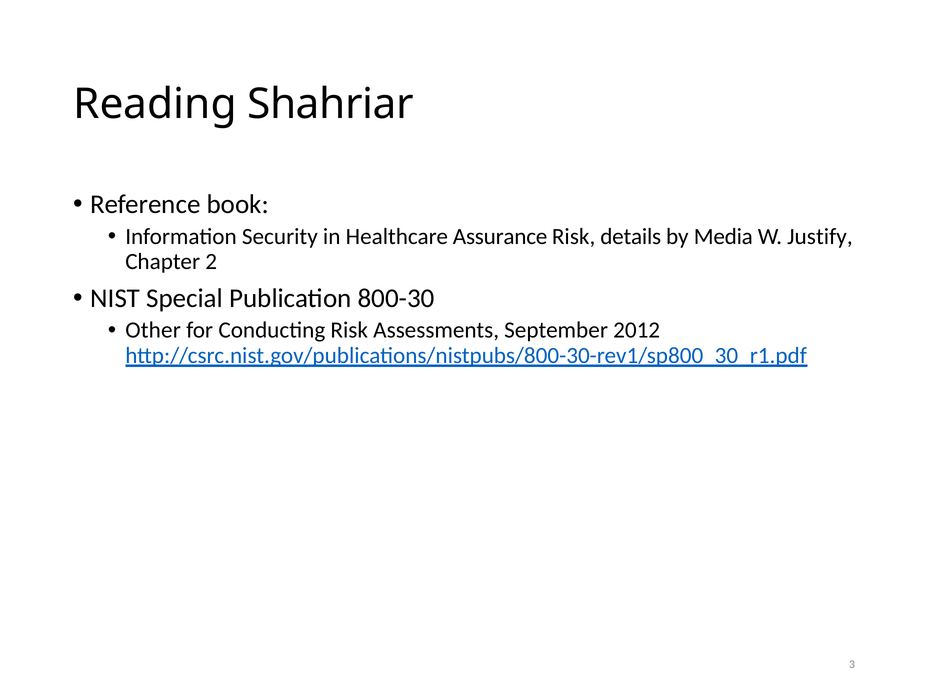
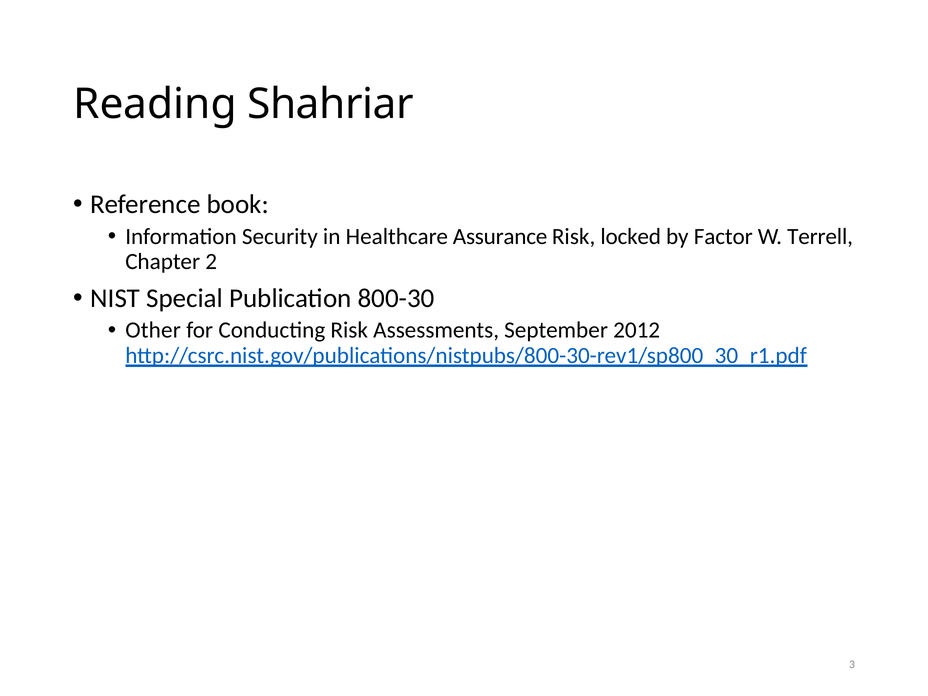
details: details -> locked (631, 236)
Media: Media -> Factor (723, 236)
Justify: Justify -> Terrell (820, 236)
